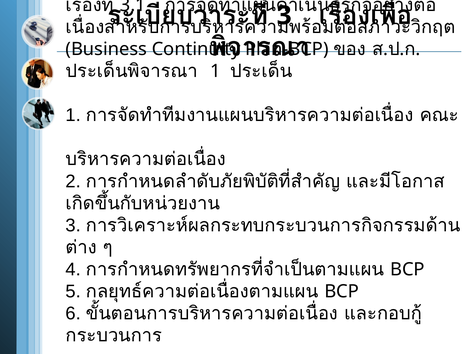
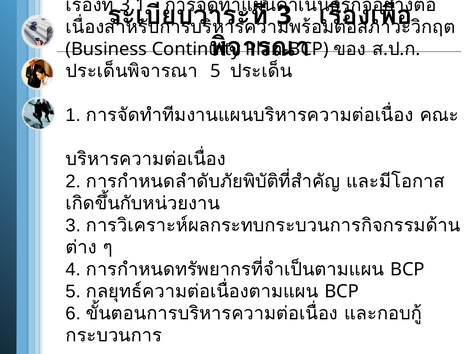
1: 1 -> 5 (215, 71)
